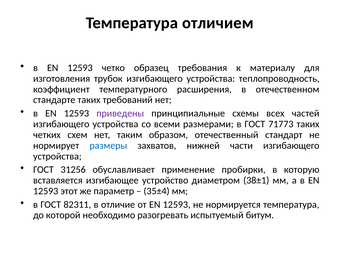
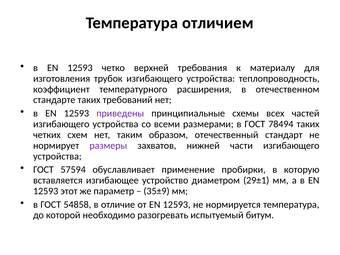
образец: образец -> верхней (151, 68)
71773: 71773 -> 78494 (281, 124)
размеры colour: blue -> purple (108, 146)
31256: 31256 -> 57594 (73, 170)
38±1: 38±1 -> 29±1 (256, 180)
35±4: 35±4 -> 35±9 (157, 191)
82311: 82311 -> 54858 (77, 205)
